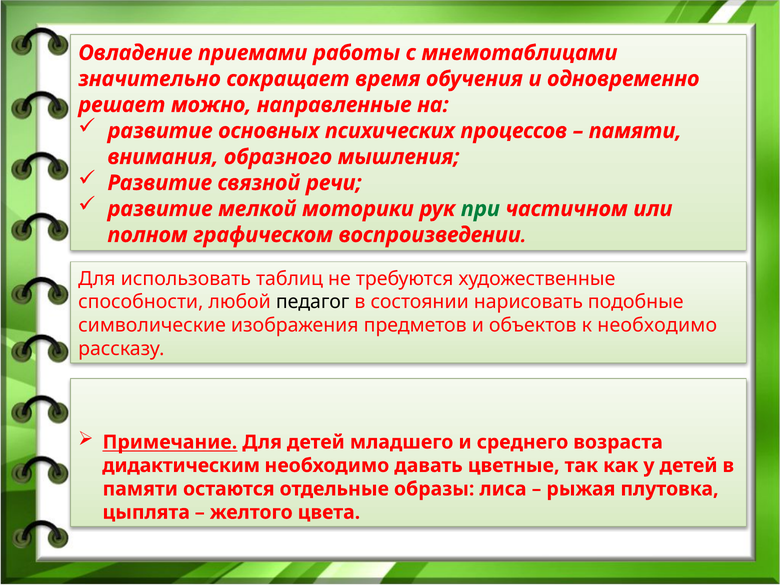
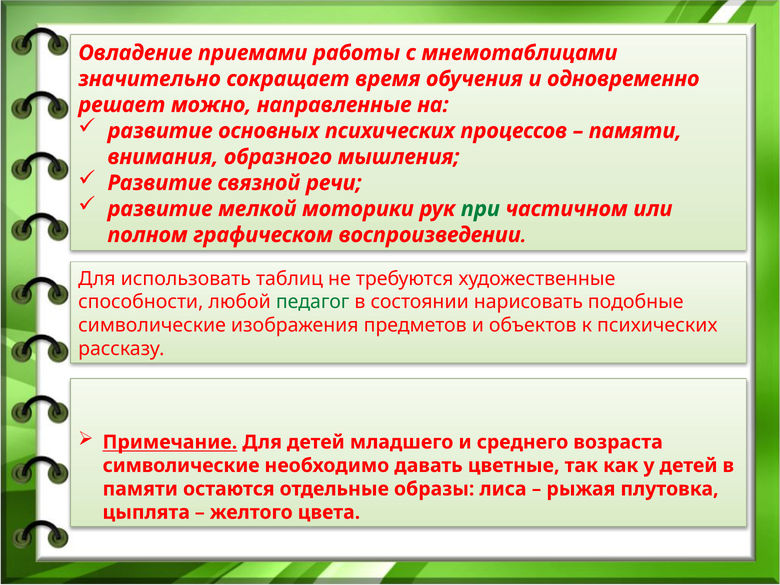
педагог colour: black -> green (313, 302)
к необходимо: необходимо -> психических (657, 325)
дидактическим: дидактическим -> символические (181, 466)
